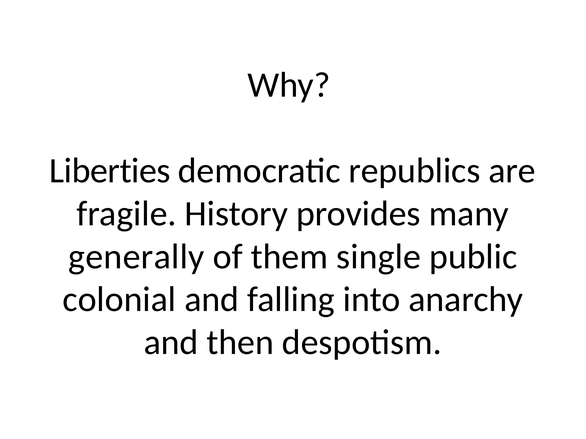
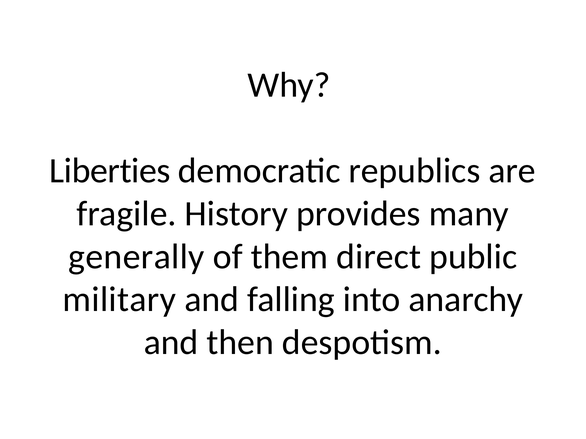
single: single -> direct (379, 257)
colonial: colonial -> military (119, 300)
